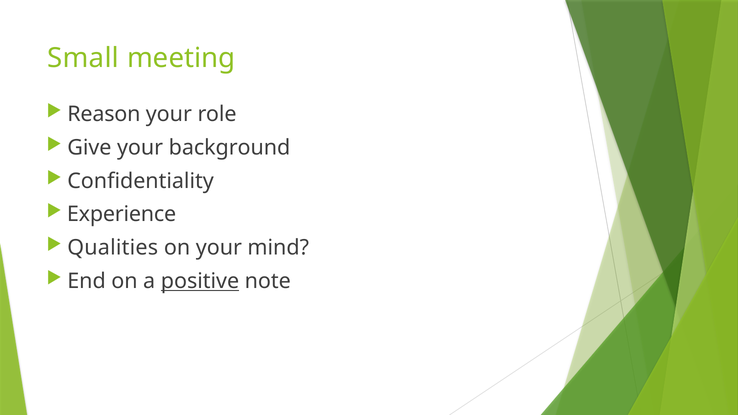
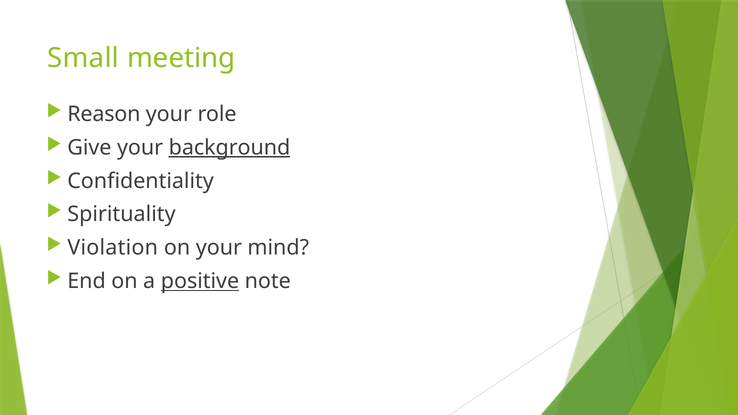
background underline: none -> present (230, 147)
Experience: Experience -> Spirituality (121, 214)
Qualities: Qualities -> Violation (113, 248)
